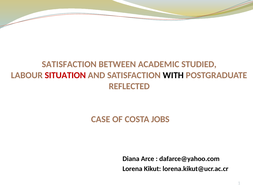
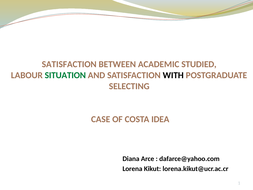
SITUATION colour: red -> green (65, 75)
REFLECTED: REFLECTED -> SELECTING (129, 86)
JOBS: JOBS -> IDEA (160, 119)
